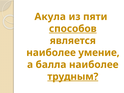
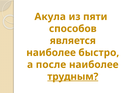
способов underline: present -> none (73, 29)
умение: умение -> быстро (99, 53)
балла: балла -> после (51, 65)
